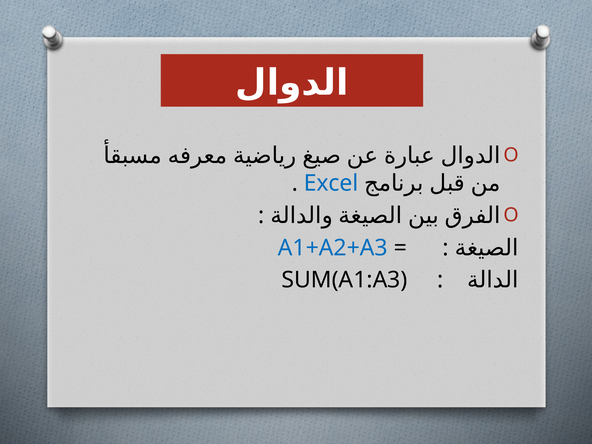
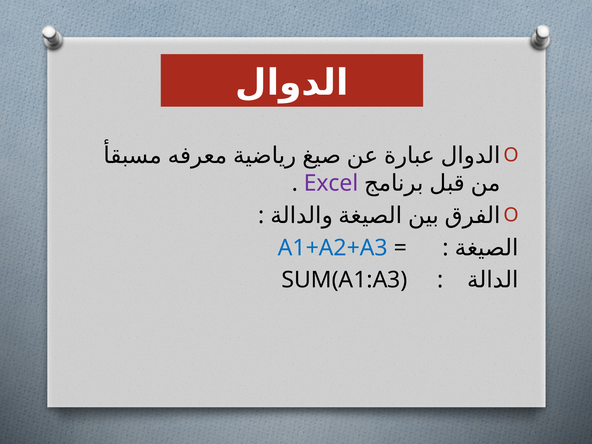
Excel colour: blue -> purple (331, 183)
